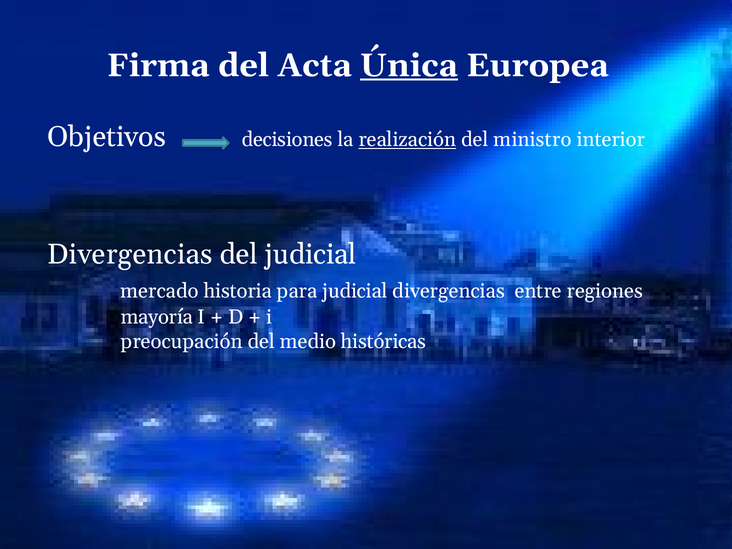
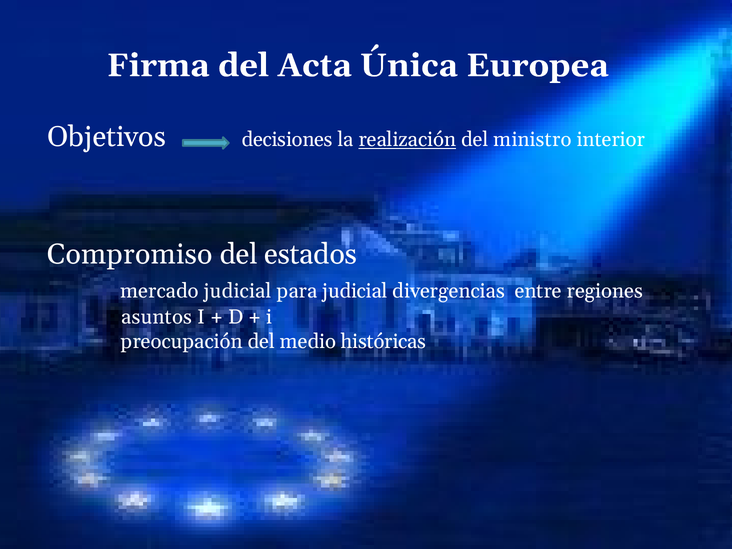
Única underline: present -> none (409, 65)
Divergencias: Divergencias -> Compromiso (130, 254)
del judicial: judicial -> estados (311, 254)
mercado historia: historia -> judicial (238, 291)
mayoría: mayoría -> asuntos (157, 317)
